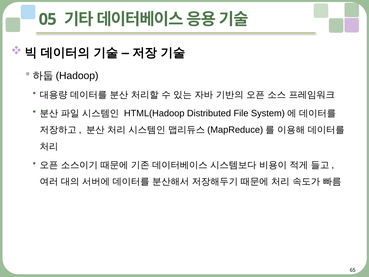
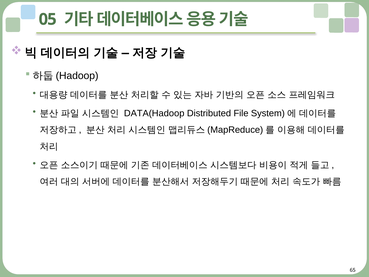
HTML(Hadoop: HTML(Hadoop -> DATA(Hadoop (154, 113)
